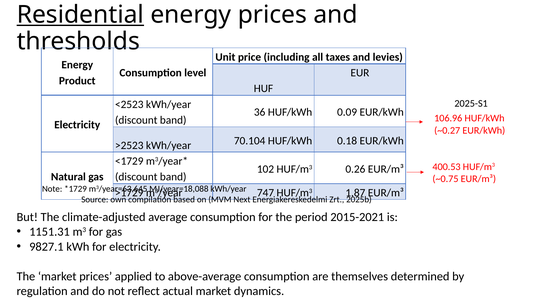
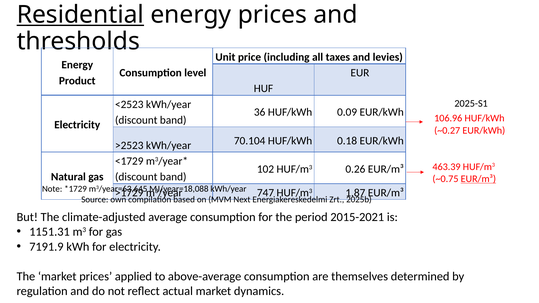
400.53: 400.53 -> 463.39 (447, 167)
EUR/m³ underline: none -> present (478, 179)
9827.1: 9827.1 -> 7191.9 (46, 247)
